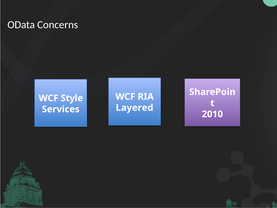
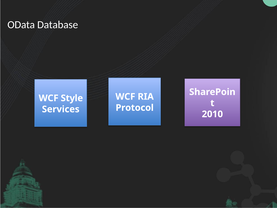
Concerns: Concerns -> Database (58, 25)
Layered: Layered -> Protocol (135, 108)
